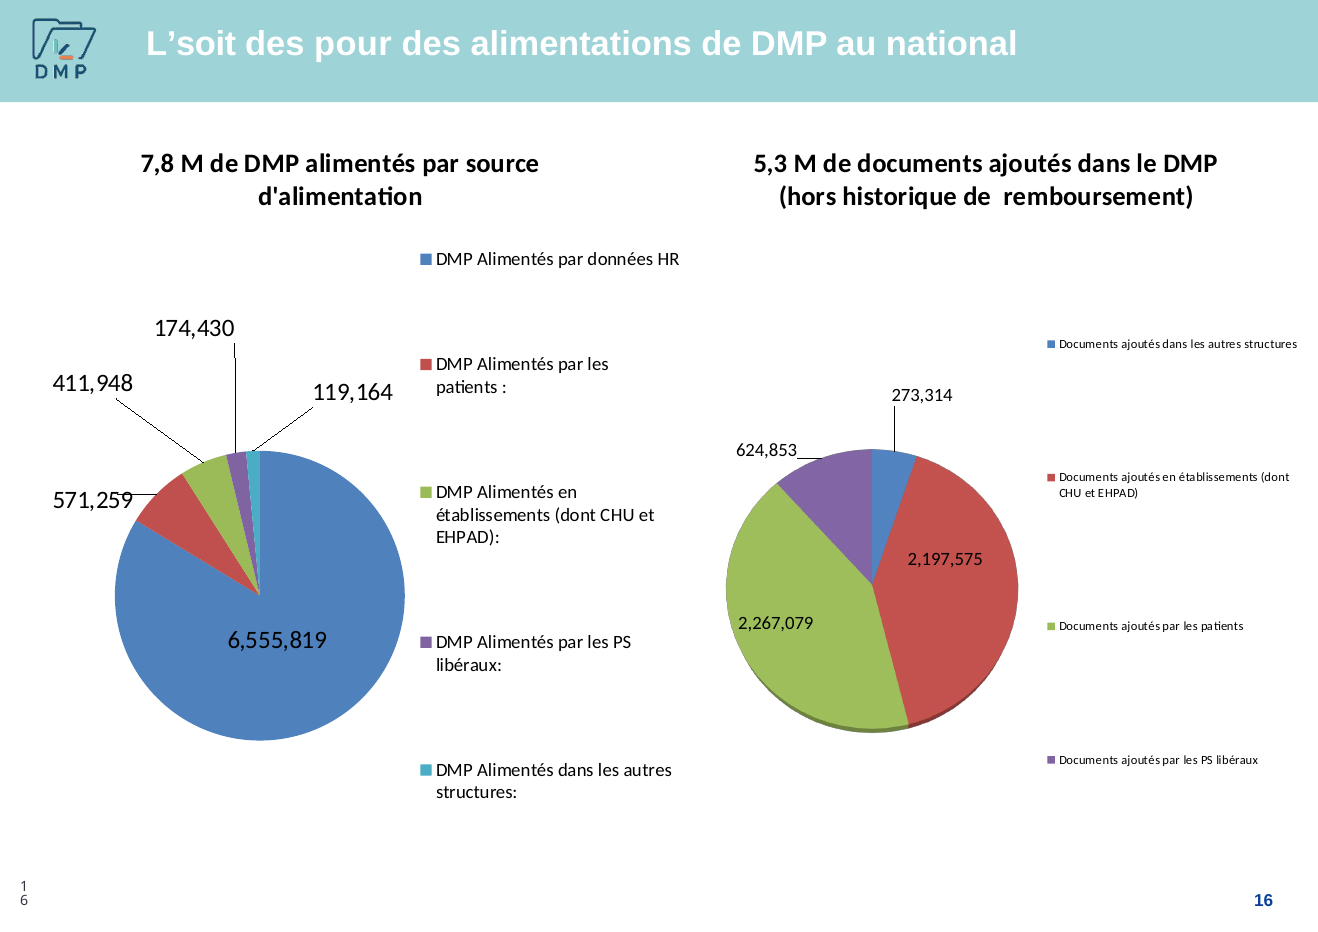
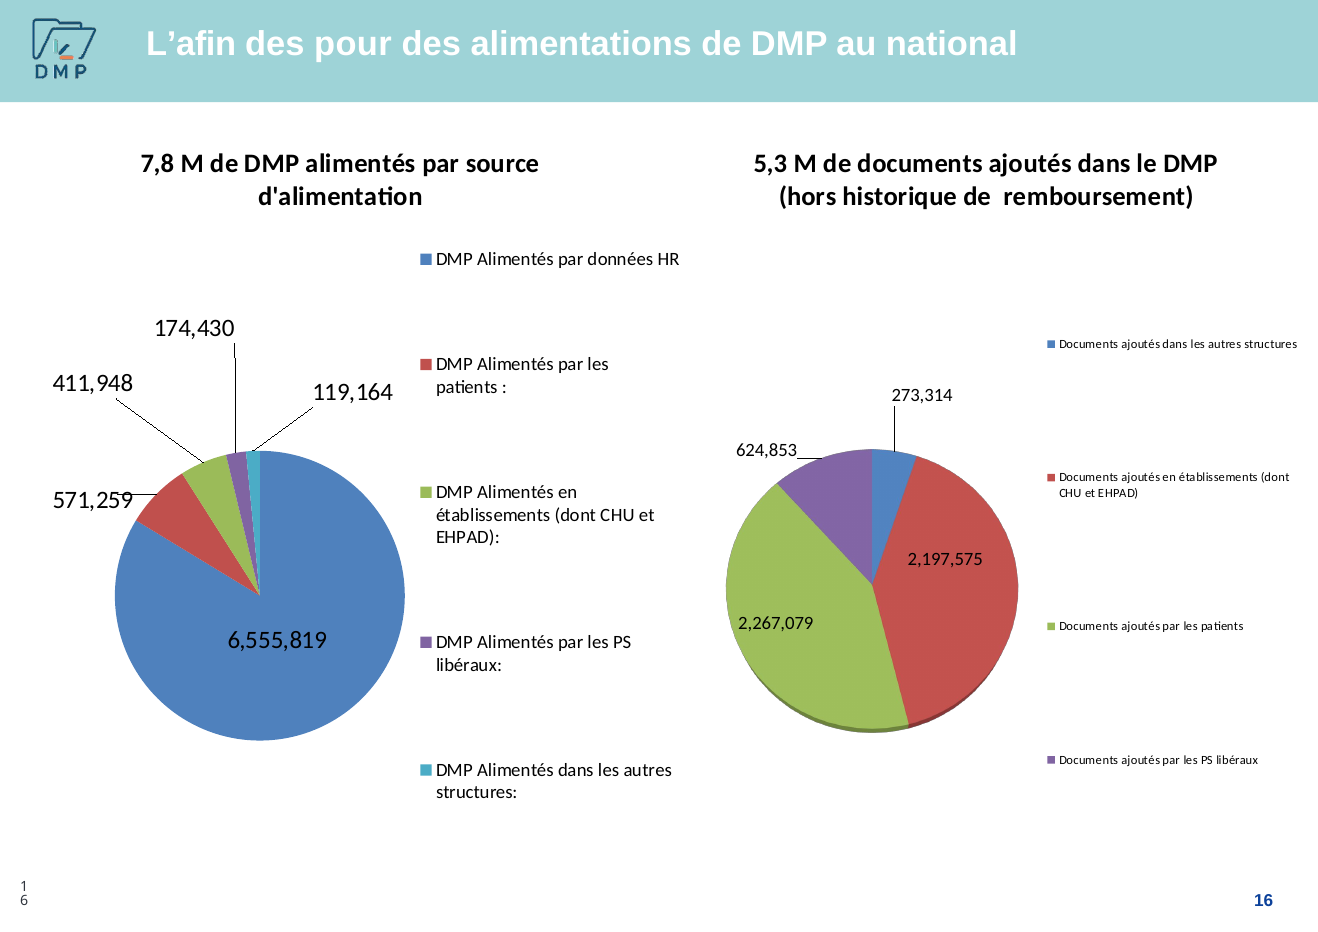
L’soit: L’soit -> L’afin (191, 45)
